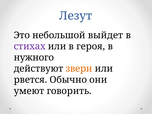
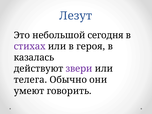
выйдет: выйдет -> сегодня (106, 35)
нужного: нужного -> казалась (34, 58)
звери colour: orange -> purple (79, 69)
рвется: рвется -> телега (30, 80)
